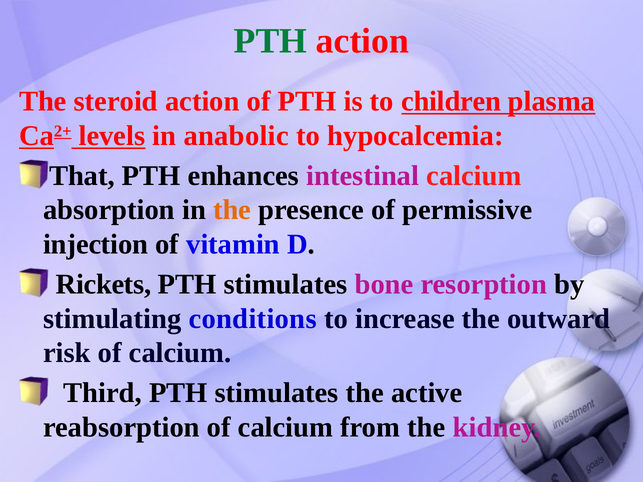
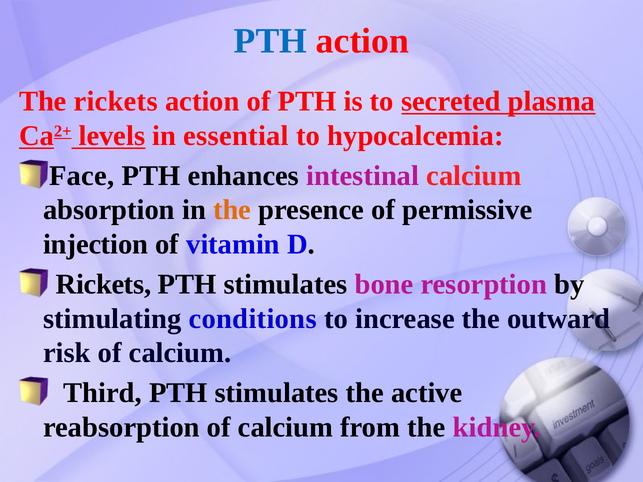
PTH colour: green -> blue (270, 41)
The steroid: steroid -> rickets (116, 101)
children: children -> secreted (451, 101)
anabolic: anabolic -> essential (236, 136)
That: That -> Face (82, 176)
